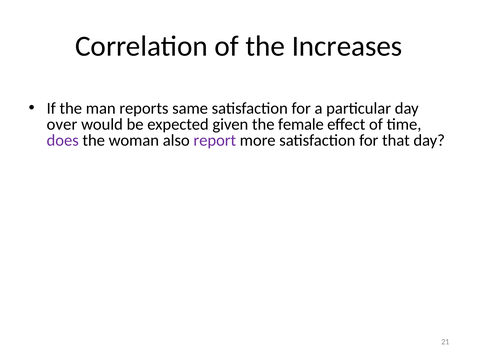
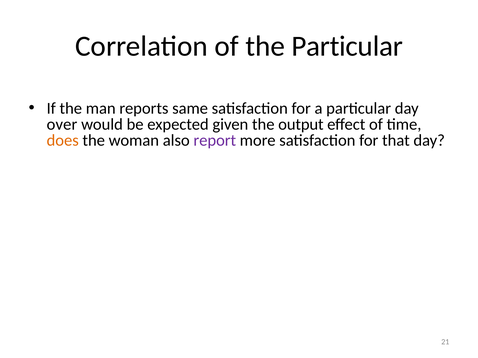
the Increases: Increases -> Particular (347, 46)
female: female -> output (301, 124)
does colour: purple -> orange (63, 140)
